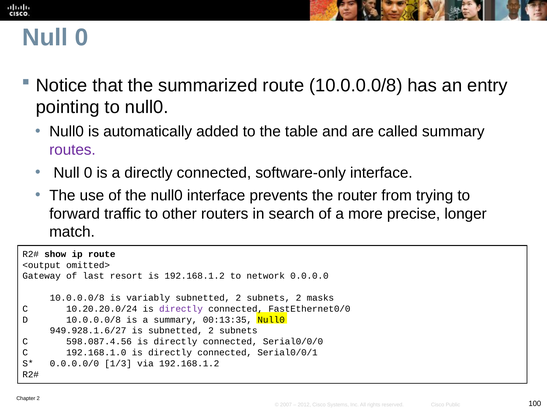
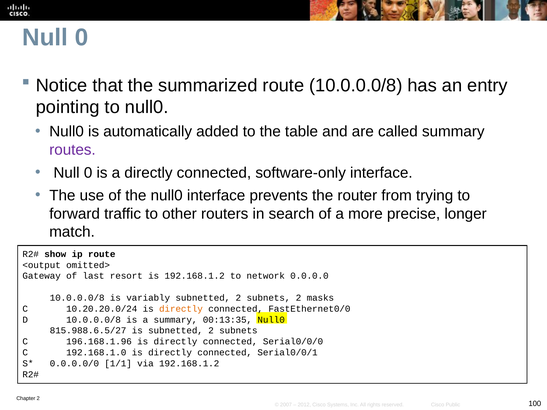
directly colour: purple -> orange (181, 309)
949.928.1.6/27: 949.928.1.6/27 -> 815.988.6.5/27 (88, 331)
598.087.4.56: 598.087.4.56 -> 196.168.1.96 (99, 342)
1/3: 1/3 -> 1/1 (118, 364)
